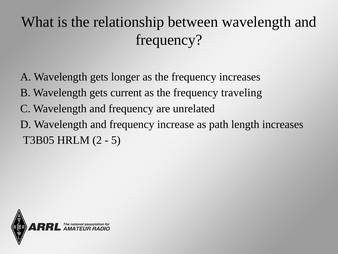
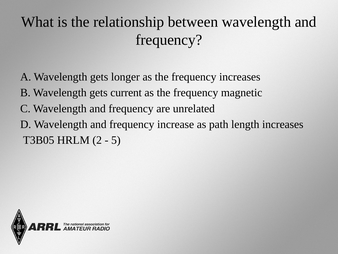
traveling: traveling -> magnetic (242, 93)
